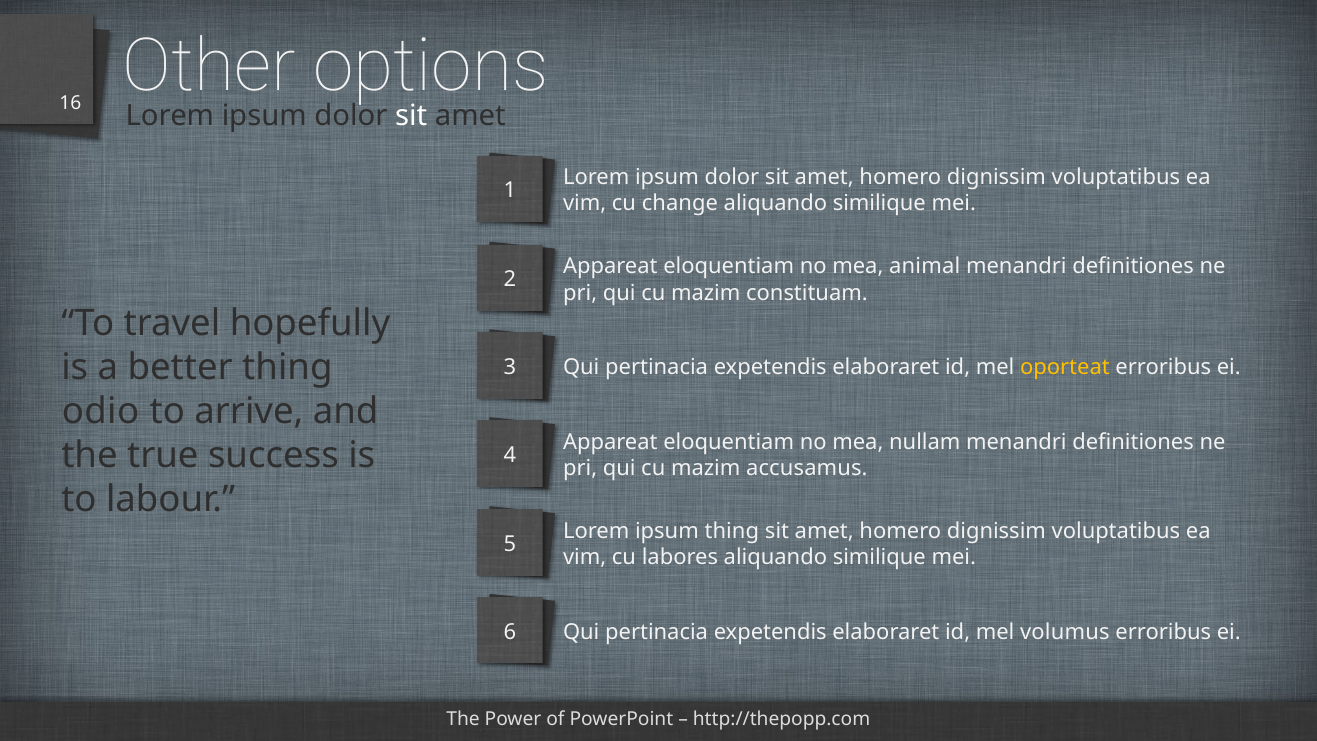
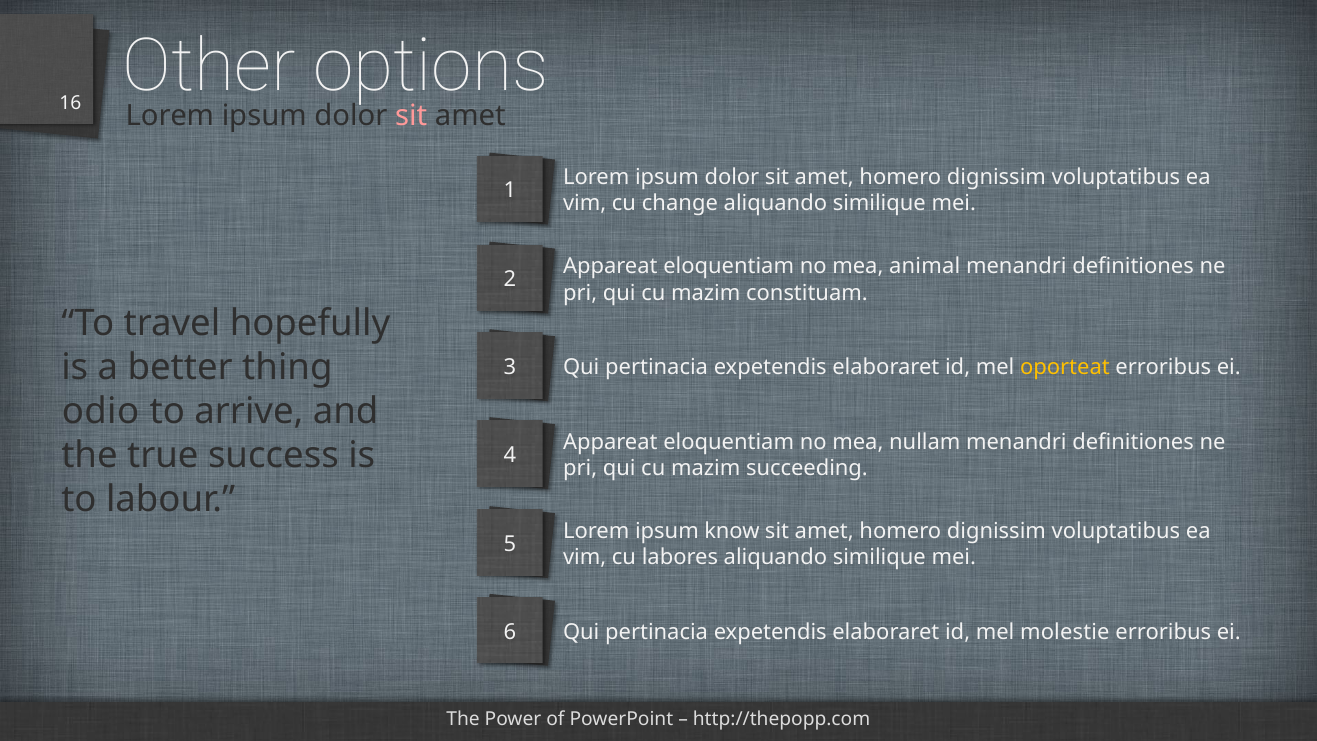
sit colour: white -> pink (411, 116)
accusamus: accusamus -> succeeding (807, 468)
ipsum thing: thing -> know (732, 531)
volumus: volumus -> molestie (1065, 632)
